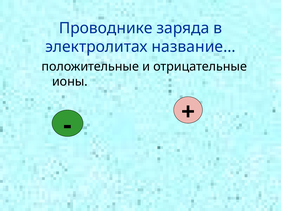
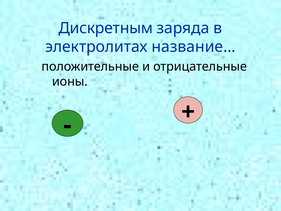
Проводнике: Проводнике -> Дискретным (106, 28)
